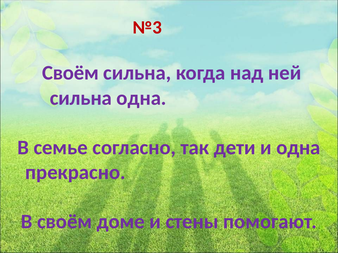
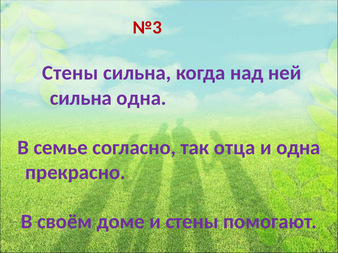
Своём: Своём -> Стены (70, 73)
дети: дети -> отца (235, 148)
